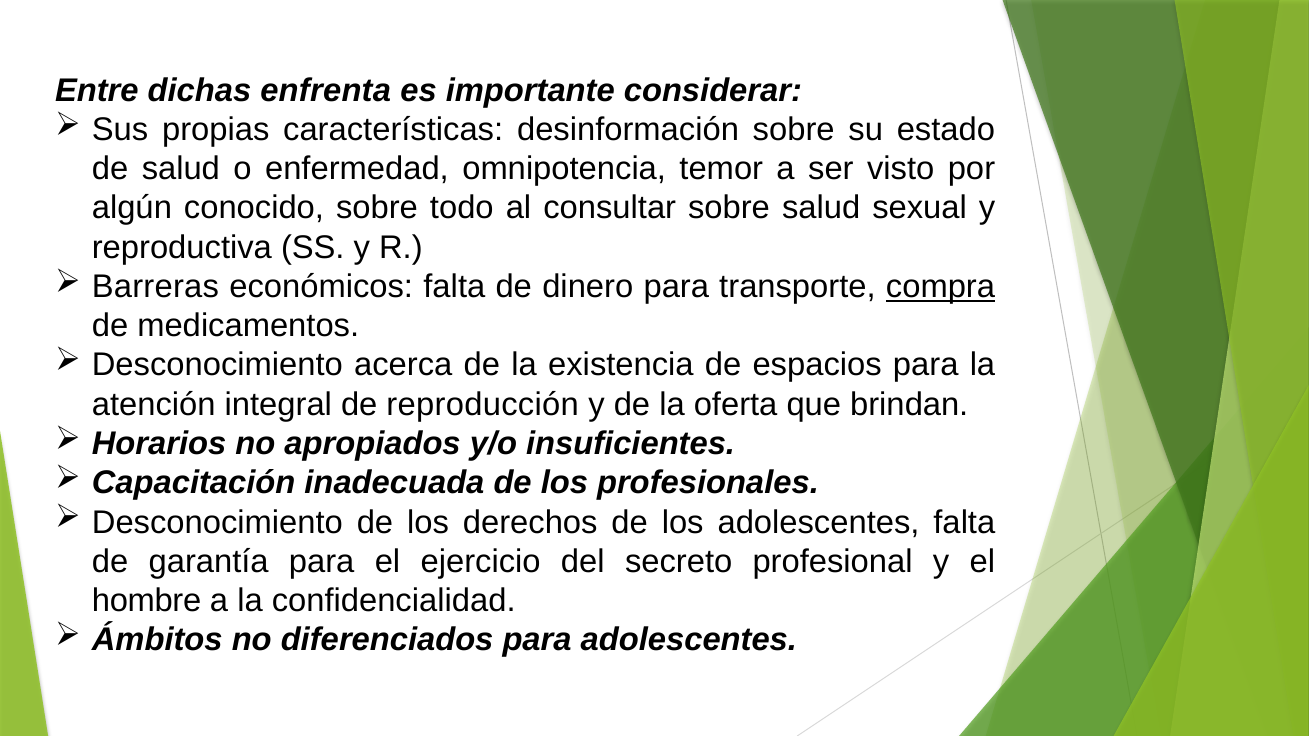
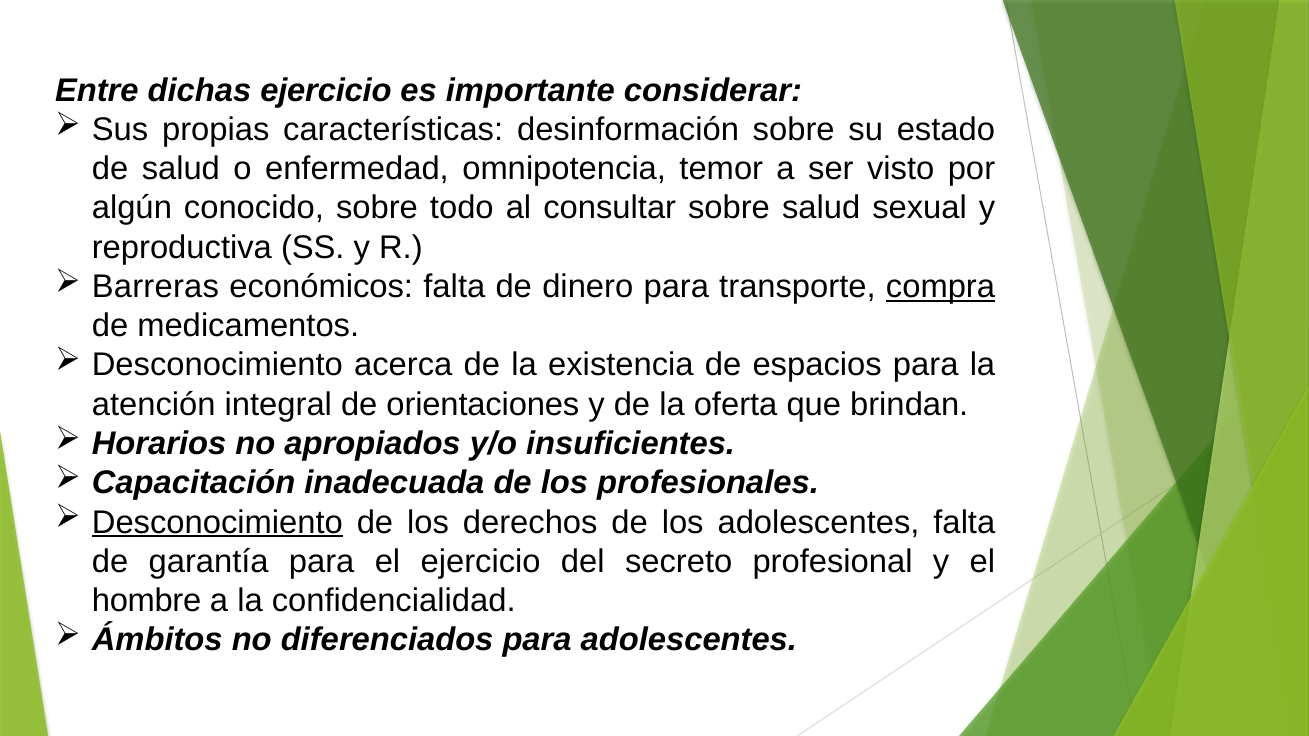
dichas enfrenta: enfrenta -> ejercicio (326, 90)
reproducción: reproducción -> orientaciones (483, 405)
Desconocimiento underline: none -> present (217, 522)
